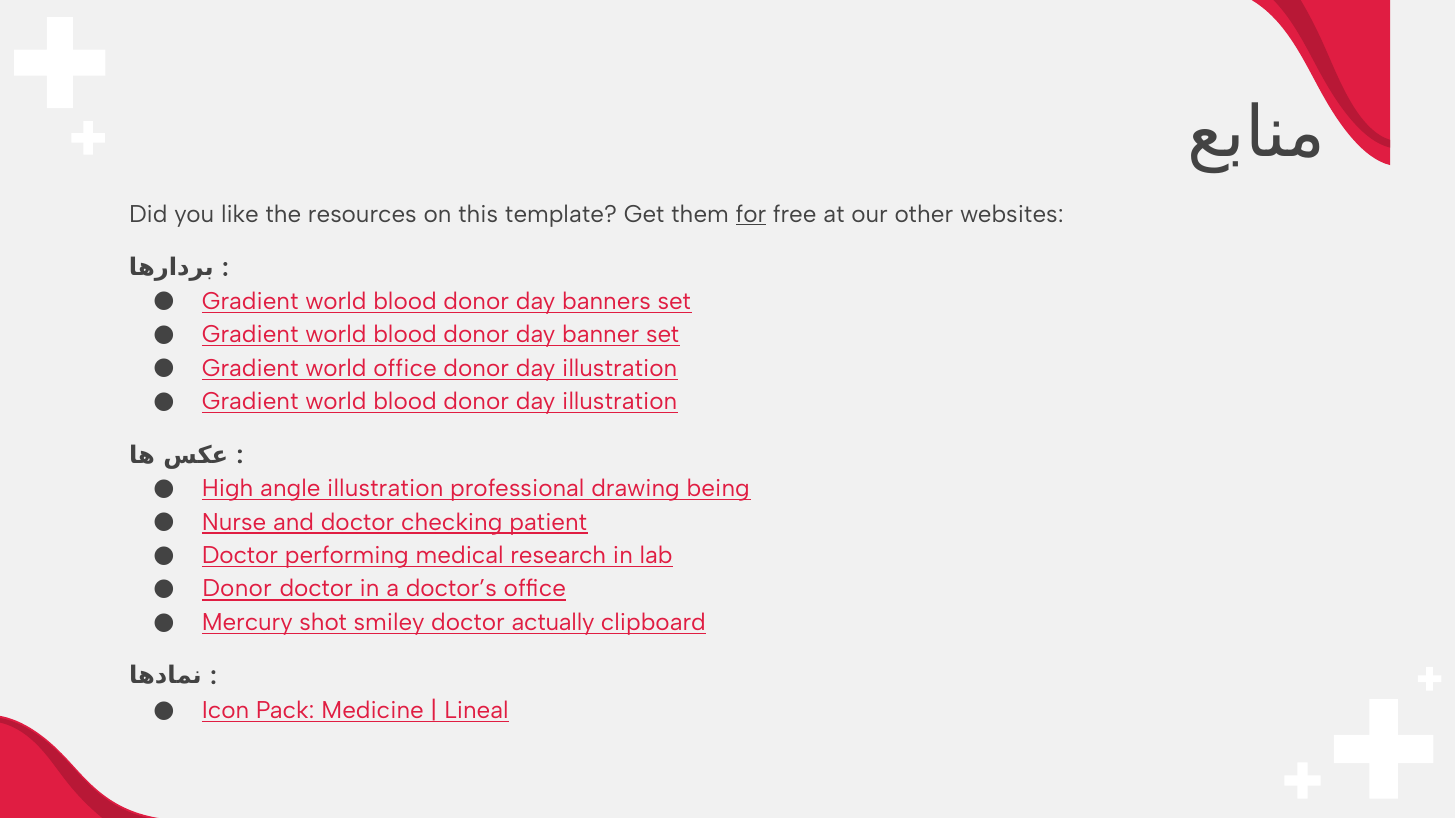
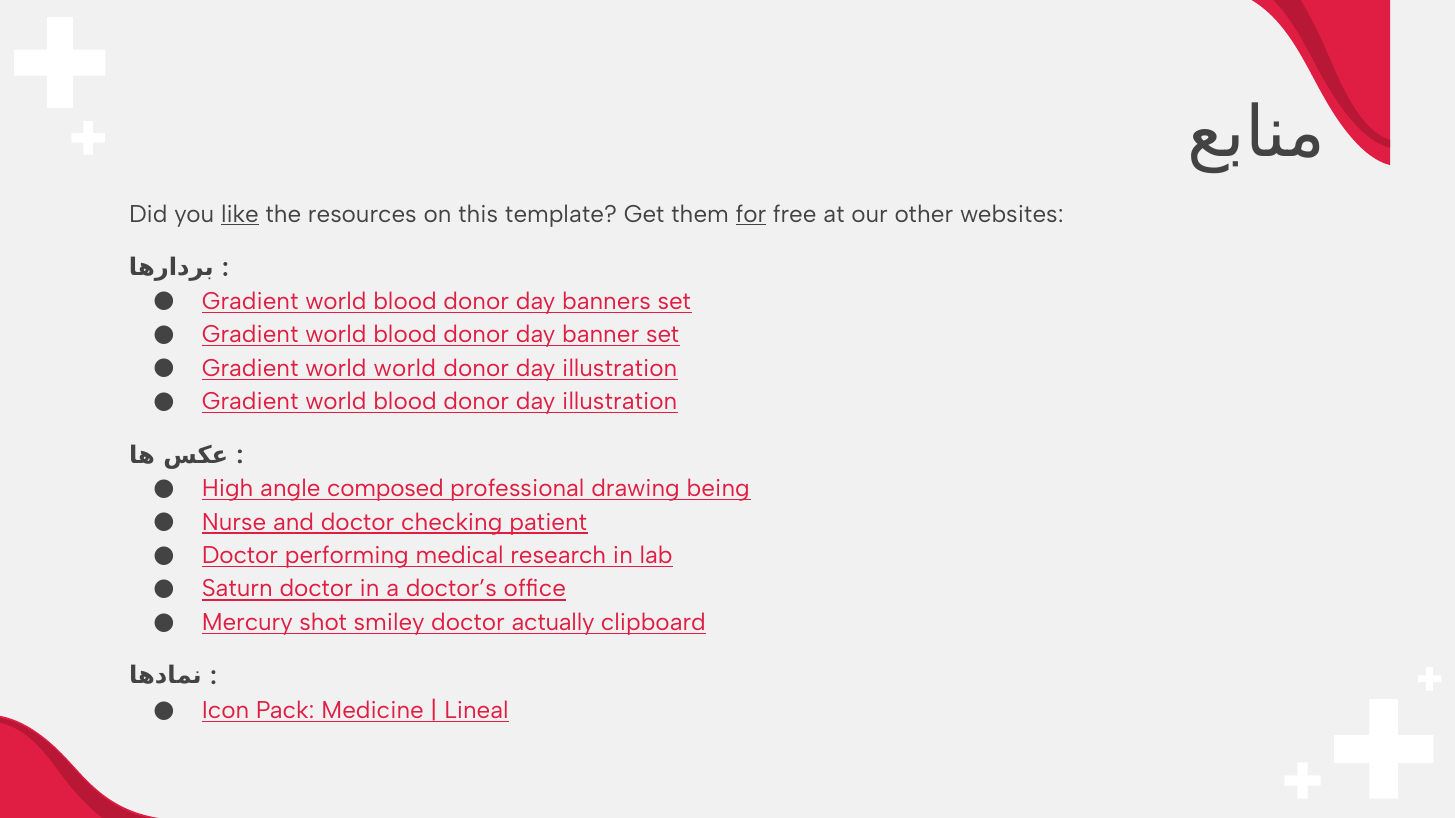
like underline: none -> present (240, 214)
world office: office -> world (405, 368)
angle illustration: illustration -> composed (385, 489)
Donor: Donor -> Saturn (237, 589)
